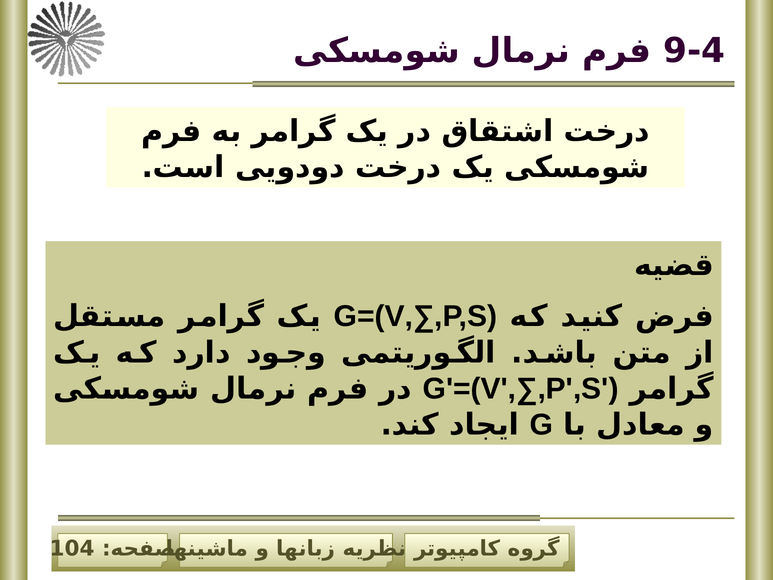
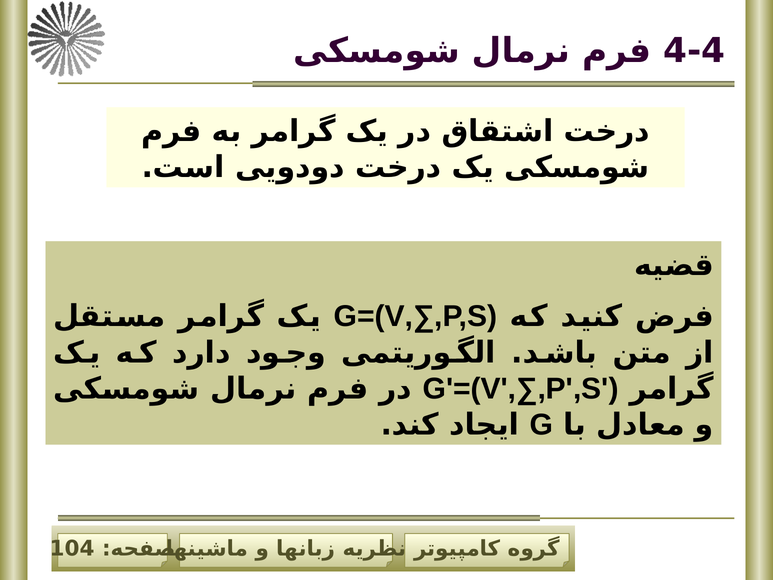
9-4: 9-4 -> 4-4 (694, 51)
